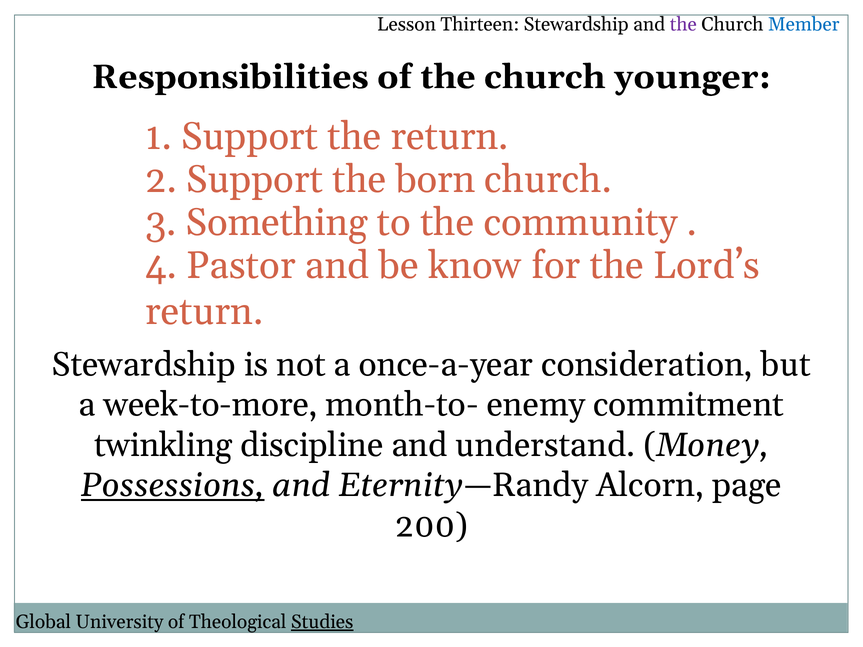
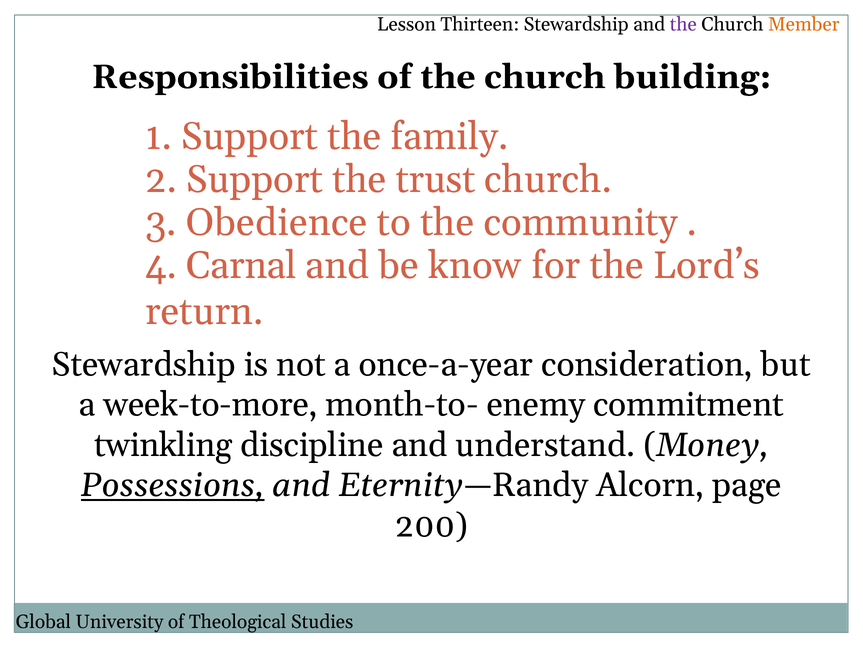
Member colour: blue -> orange (804, 24)
younger: younger -> building (693, 77)
the return: return -> family (450, 136)
born: born -> trust (436, 180)
Something: Something -> Obedience (277, 223)
Pastor: Pastor -> Carnal (241, 266)
Studies underline: present -> none (322, 622)
